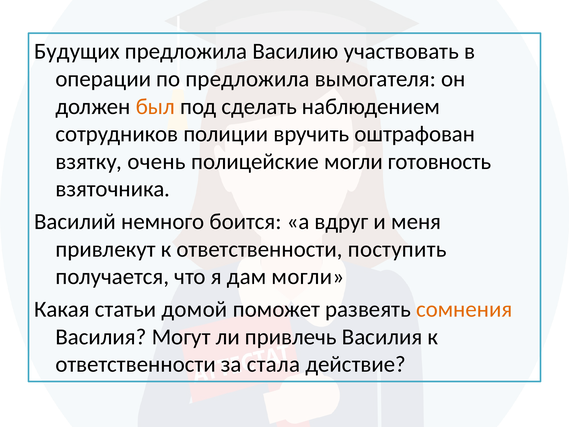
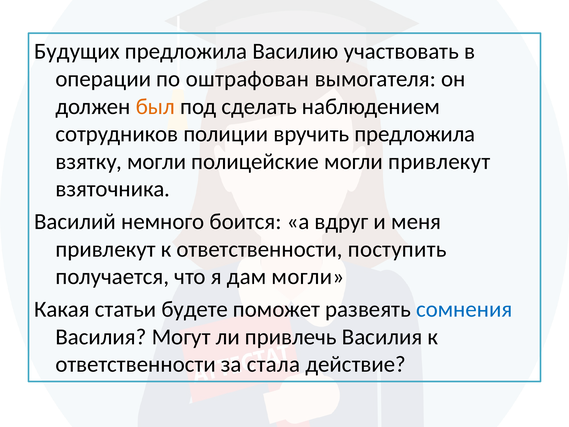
по предложила: предложила -> оштрафован (247, 79)
вручить оштрафован: оштрафован -> предложила (415, 134)
взятку очень: очень -> могли (157, 161)
могли готовность: готовность -> привлекут (439, 161)
домой: домой -> будете (195, 309)
сомнения colour: orange -> blue (464, 309)
